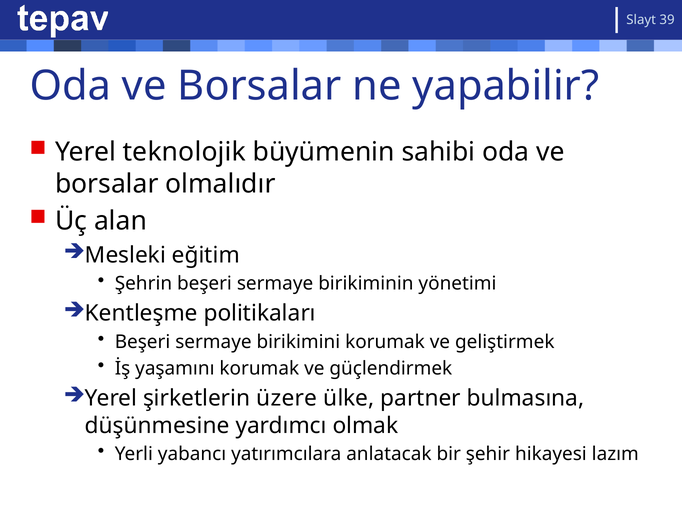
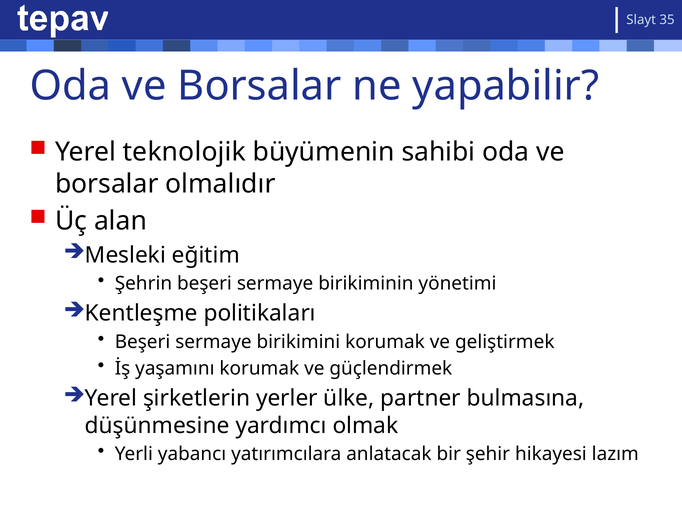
39: 39 -> 35 (667, 20)
üzere: üzere -> yerler (287, 398)
